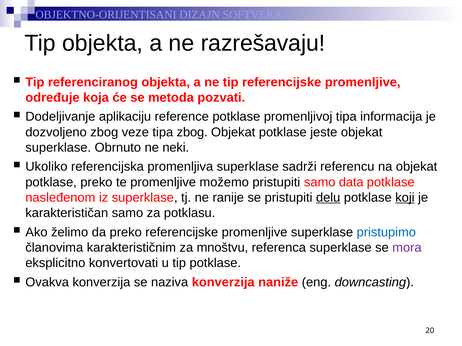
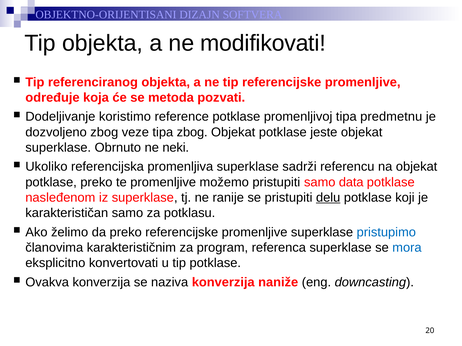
razrešavaju: razrešavaju -> modifikovati (263, 43)
aplikaciju: aplikaciju -> koristimo (125, 117)
informacija: informacija -> predmetnu (391, 117)
koji underline: present -> none (405, 198)
mnoštvu: mnoštvu -> program (222, 248)
mora colour: purple -> blue (407, 248)
